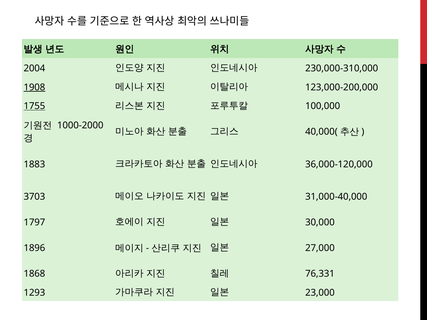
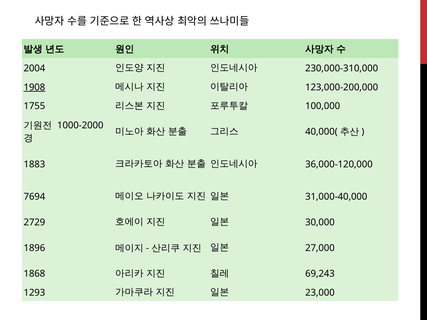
1755 underline: present -> none (34, 106)
3703: 3703 -> 7694 (34, 197)
1797: 1797 -> 2729 (34, 223)
76,331: 76,331 -> 69,243 (320, 274)
